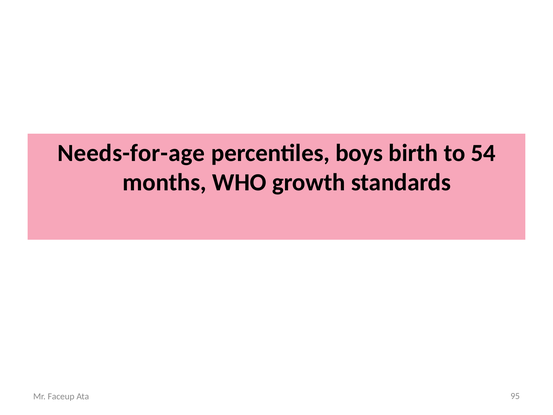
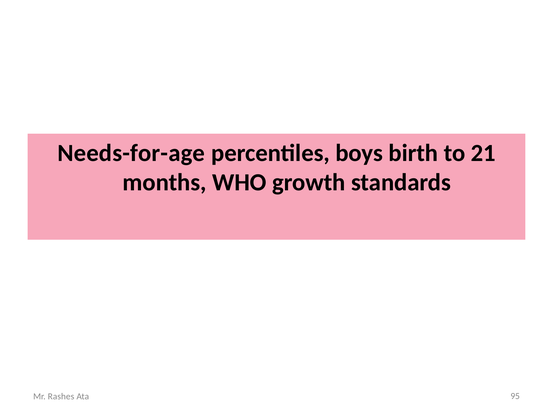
54: 54 -> 21 (483, 153)
Faceup: Faceup -> Rashes (61, 396)
